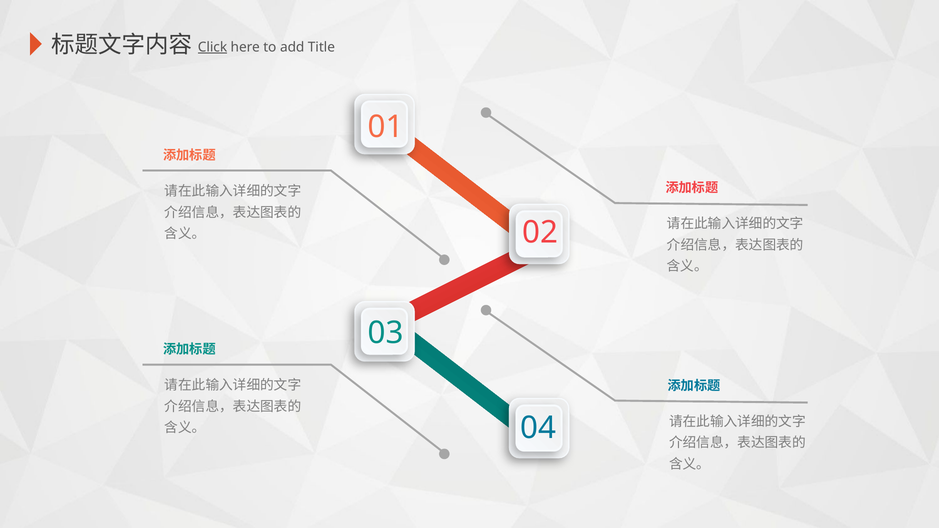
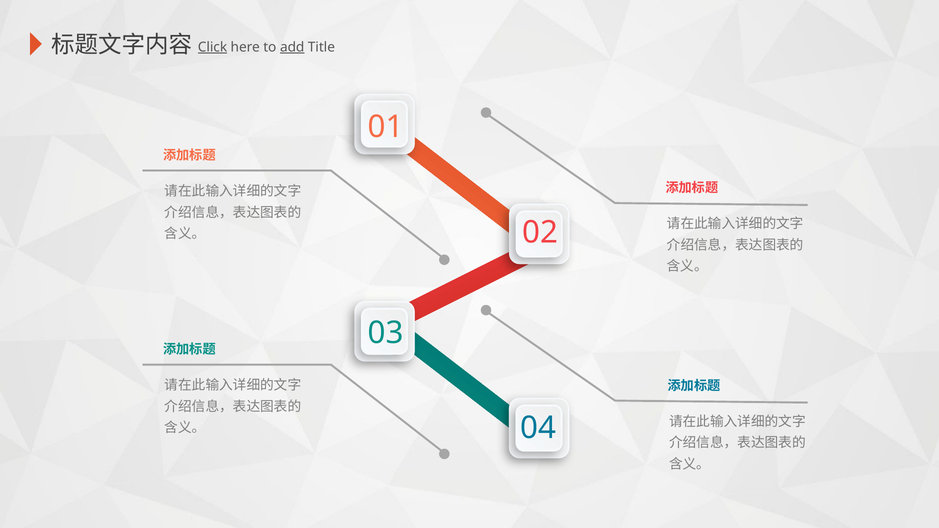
add underline: none -> present (292, 47)
